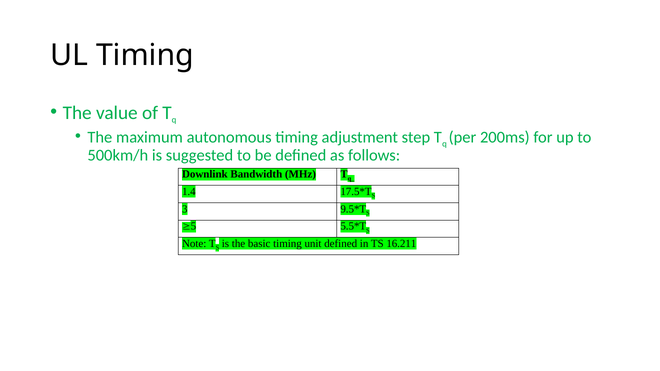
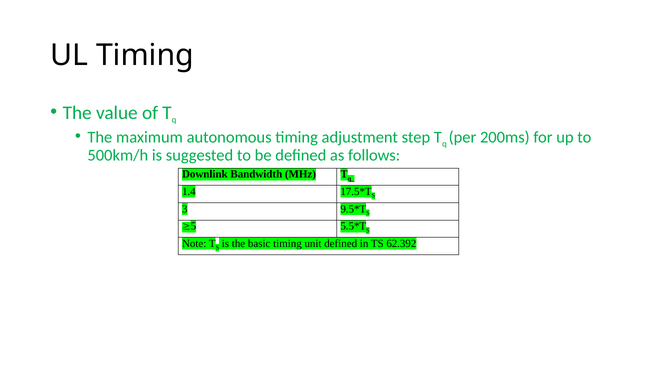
16.211: 16.211 -> 62.392 (401, 244)
